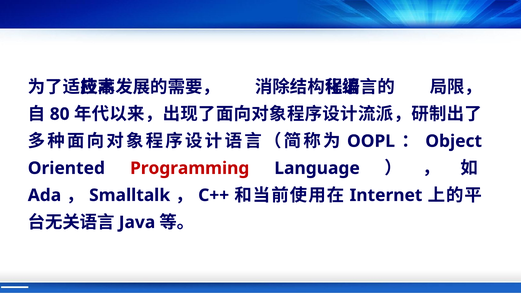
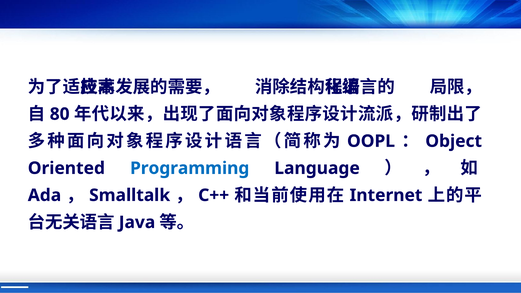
Programming colour: red -> blue (190, 168)
